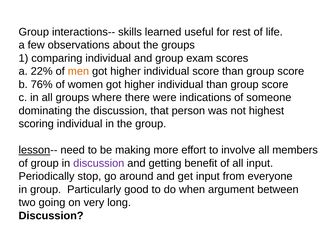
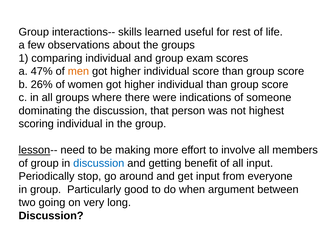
22%: 22% -> 47% (42, 71)
76%: 76% -> 26% (42, 84)
discussion colour: purple -> blue (99, 163)
